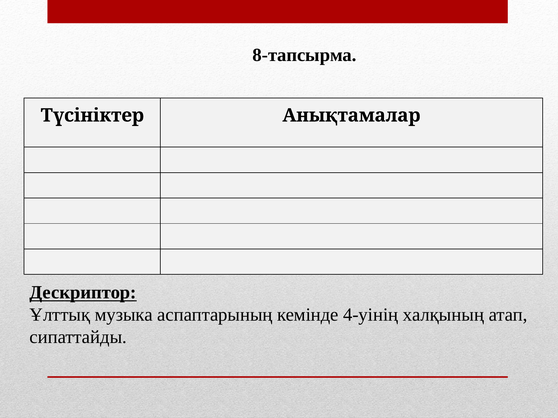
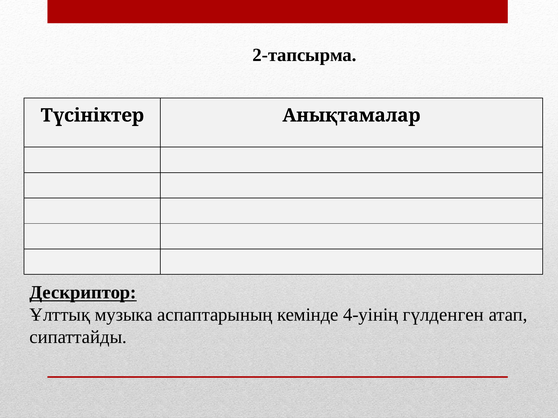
8-тапсырма: 8-тапсырма -> 2-тапсырма (305, 55)
халқының: халқының -> гүлденген (443, 315)
